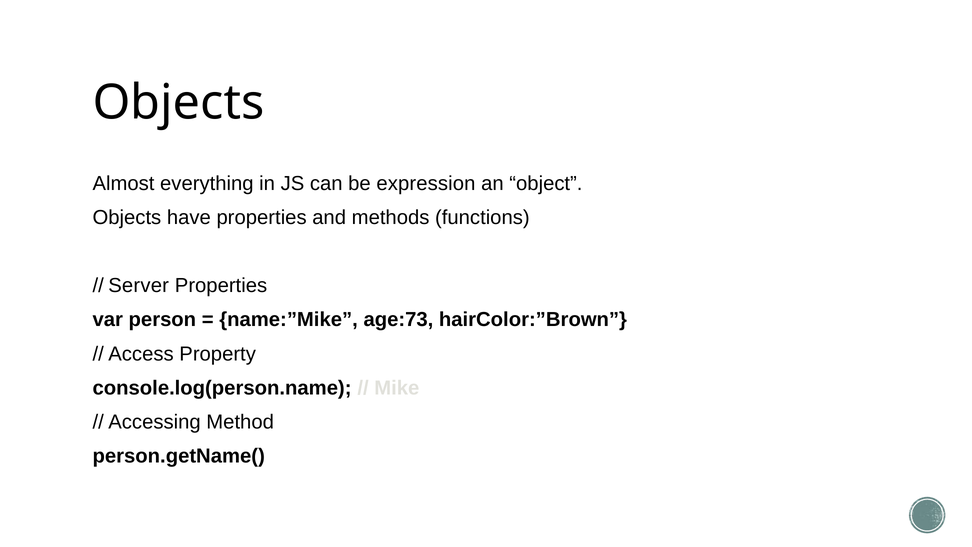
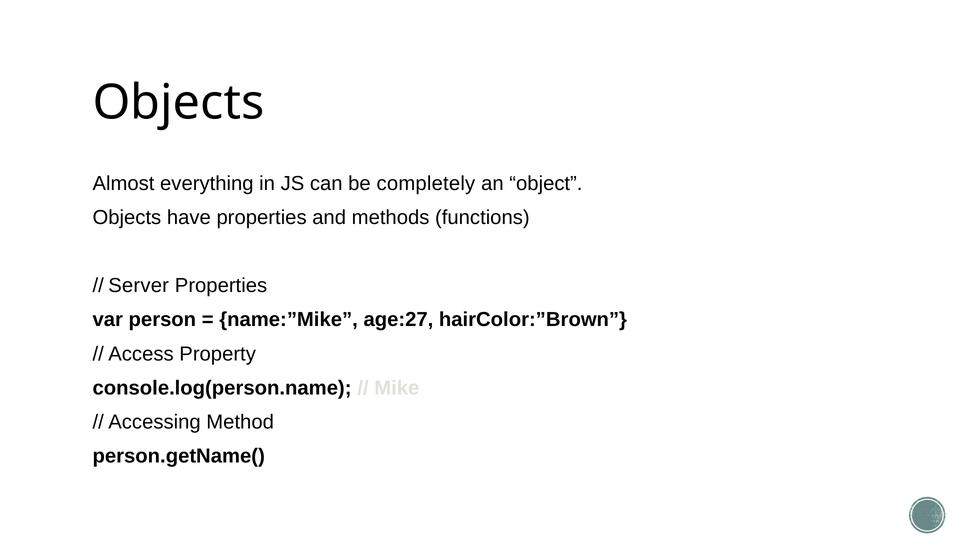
expression: expression -> completely (426, 184)
age:73: age:73 -> age:27 (398, 320)
